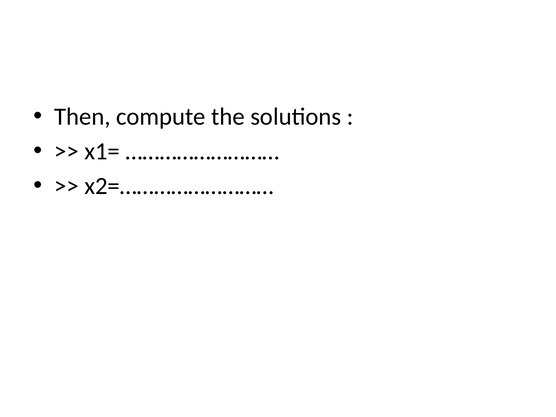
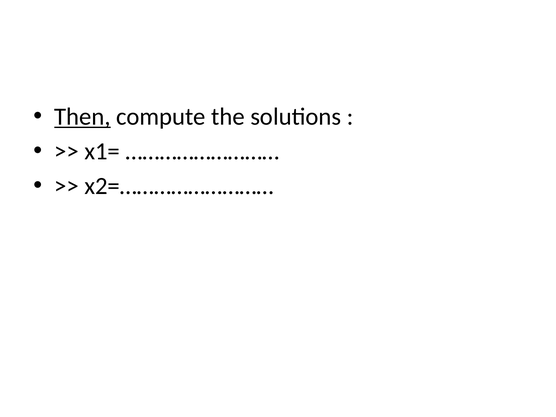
Then underline: none -> present (82, 117)
